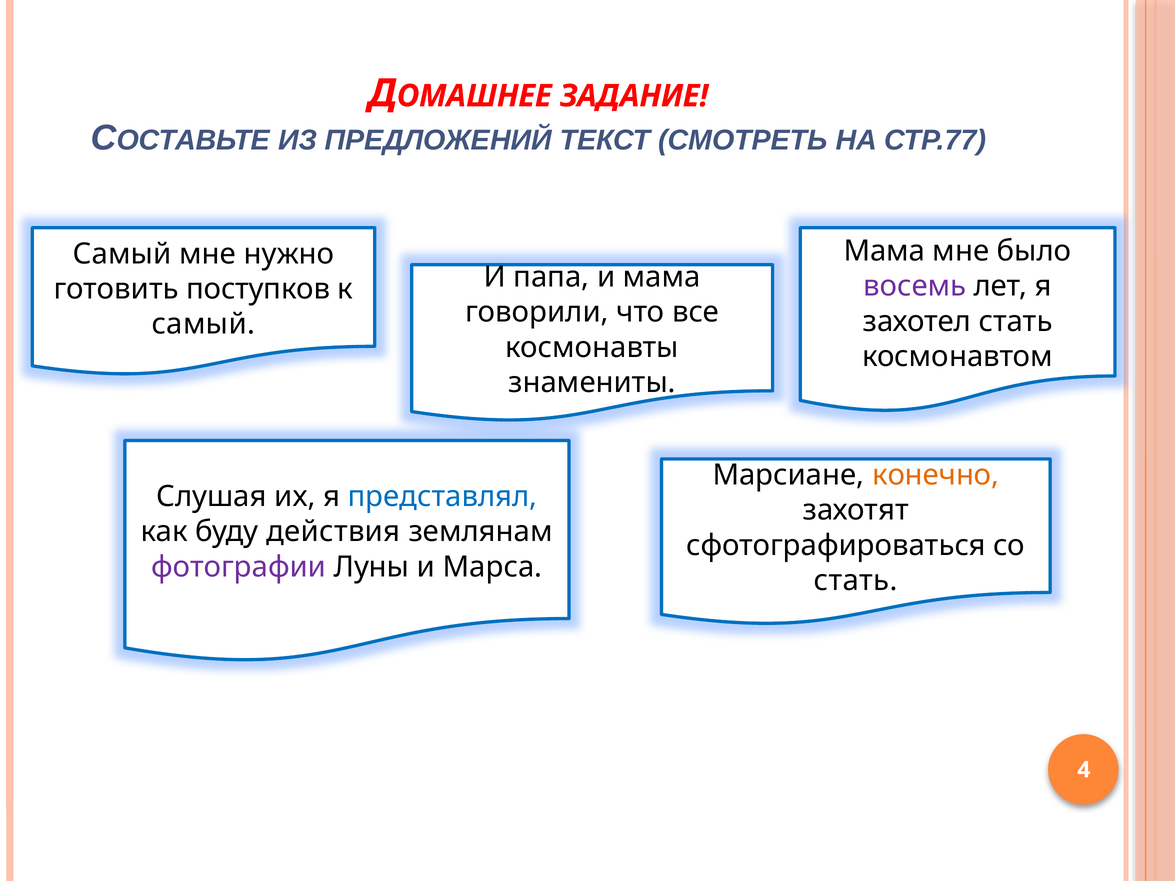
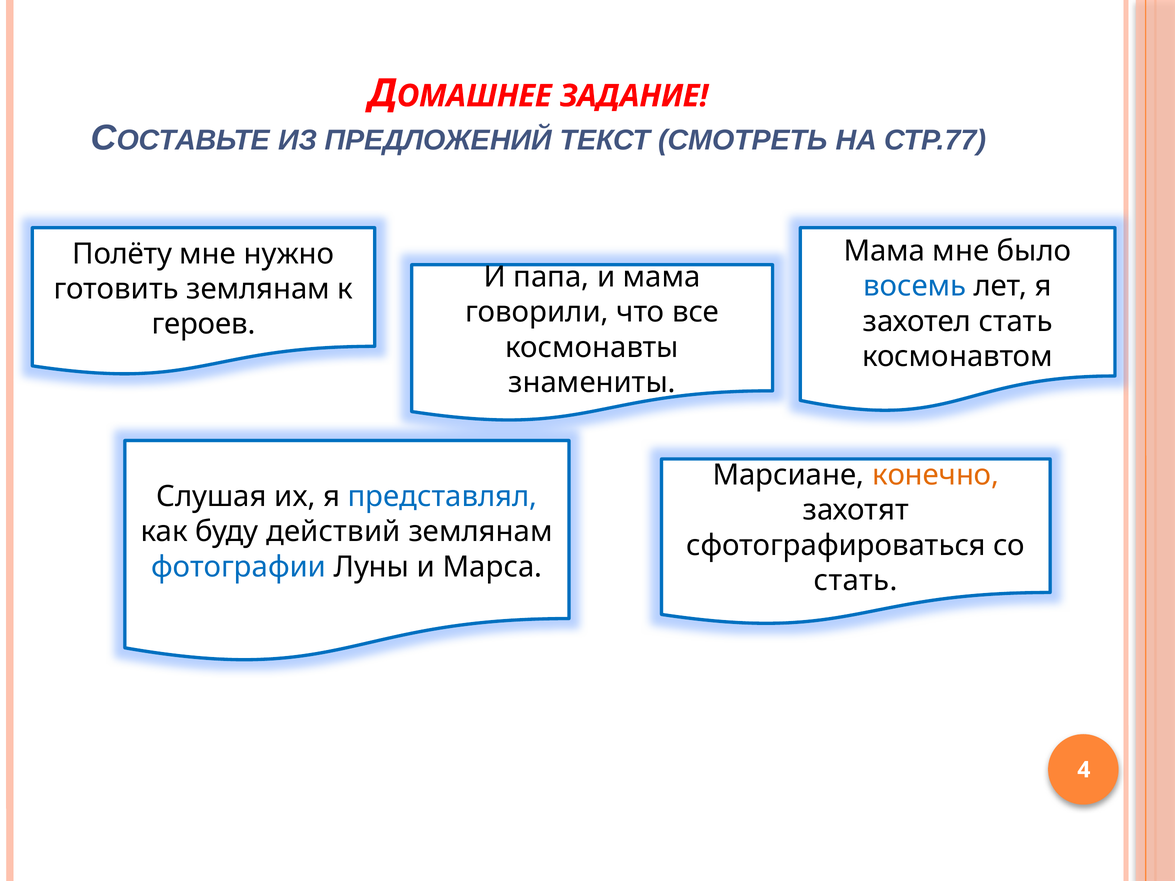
Самый: Самый -> Полёту (122, 254)
восемь colour: purple -> blue (915, 286)
готовить поступков: поступков -> землянам (258, 289)
самый: самый -> героев (204, 324)
действия: действия -> действий (333, 532)
фотографии colour: purple -> blue (239, 567)
